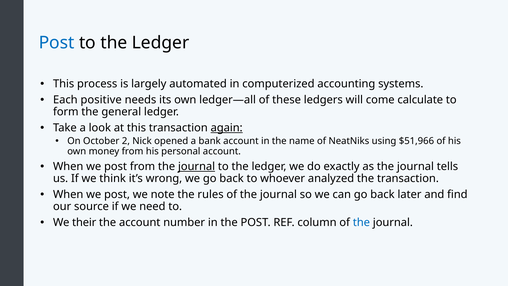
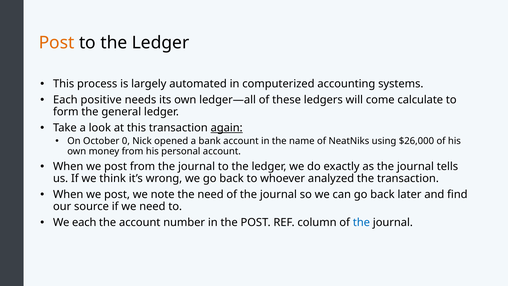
Post colour: blue -> orange (57, 43)
2: 2 -> 0 (126, 141)
$51,966: $51,966 -> $26,000 (416, 141)
journal underline: present -> none (197, 166)
the rules: rules -> need (211, 194)
We their: their -> each (84, 222)
